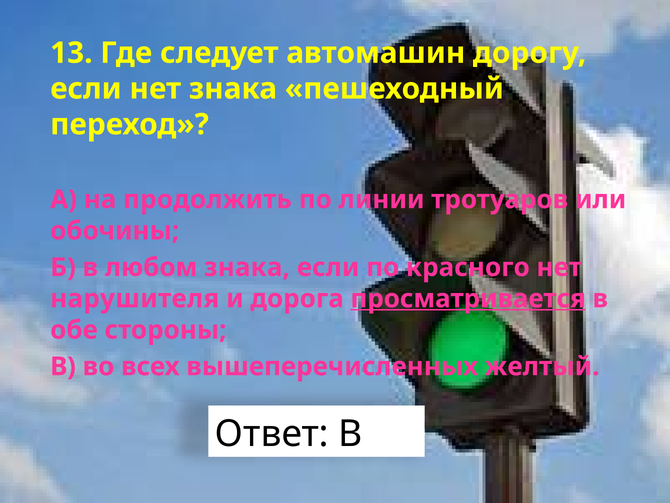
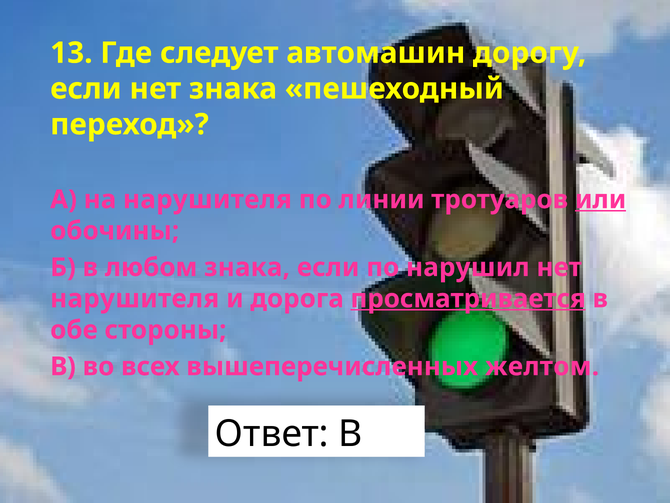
на продолжить: продолжить -> нарушителя (207, 199)
или underline: none -> present (601, 199)
красного: красного -> нарушил (468, 267)
желтый: желтый -> желтом (542, 366)
